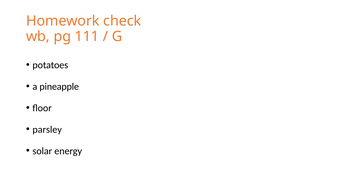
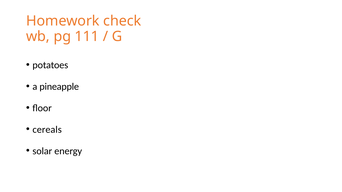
parsley: parsley -> cereals (47, 130)
